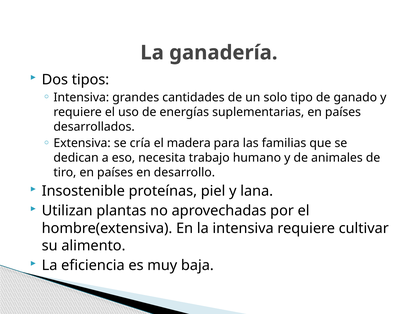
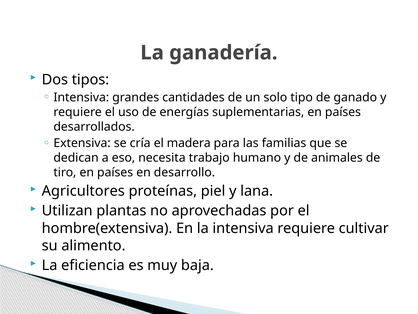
Insostenible: Insostenible -> Agricultores (83, 191)
